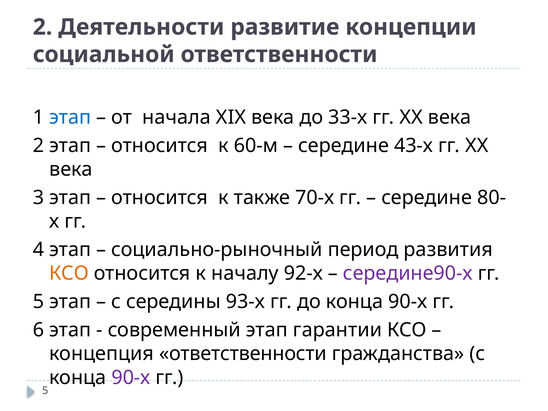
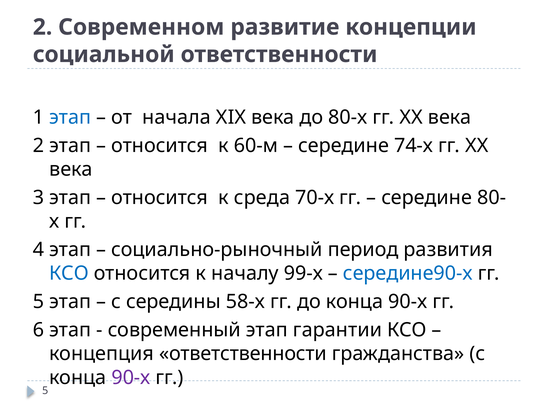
Деятельности: Деятельности -> Современном (141, 27)
33-х: 33-х -> 80-х (348, 117)
43-х: 43-х -> 74-х (414, 146)
также: также -> среда (262, 198)
КСО colour: orange -> blue (69, 273)
92-х: 92-х -> 99-х (303, 273)
середине90-х colour: purple -> blue (408, 273)
93-х: 93-х -> 58-х (245, 302)
